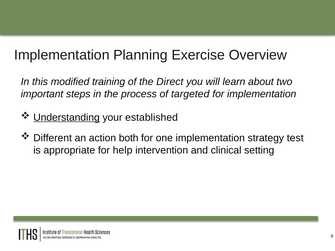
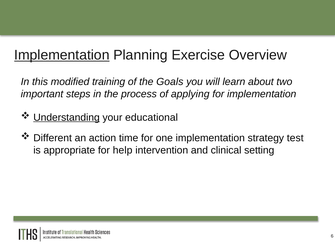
Implementation underline: none -> present (62, 55)
Direct: Direct -> Goals (170, 82)
targeted: targeted -> applying (190, 94)
established: established -> educational (152, 118)
both: both -> time (129, 138)
